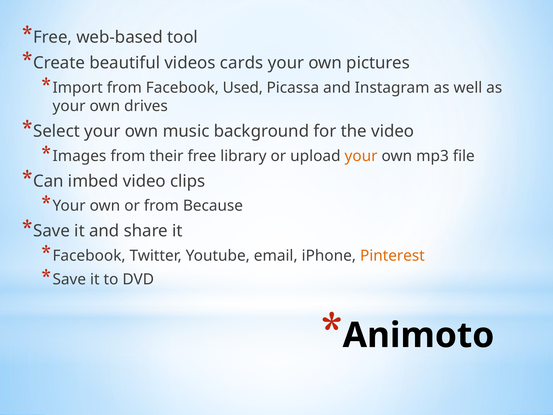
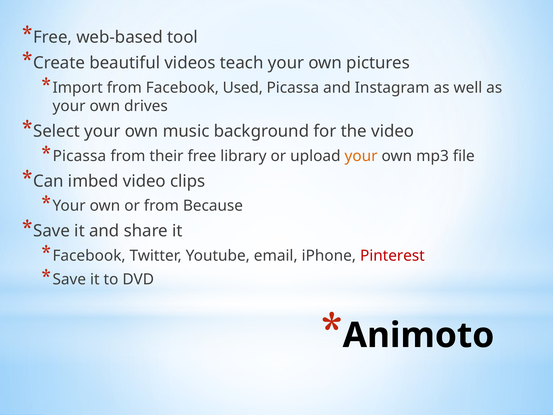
cards: cards -> teach (242, 63)
Images: Images -> Picassa (79, 156)
Pinterest colour: orange -> red (392, 255)
